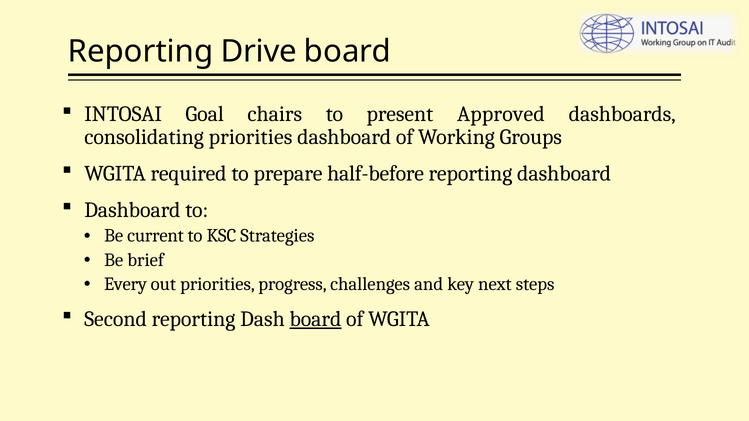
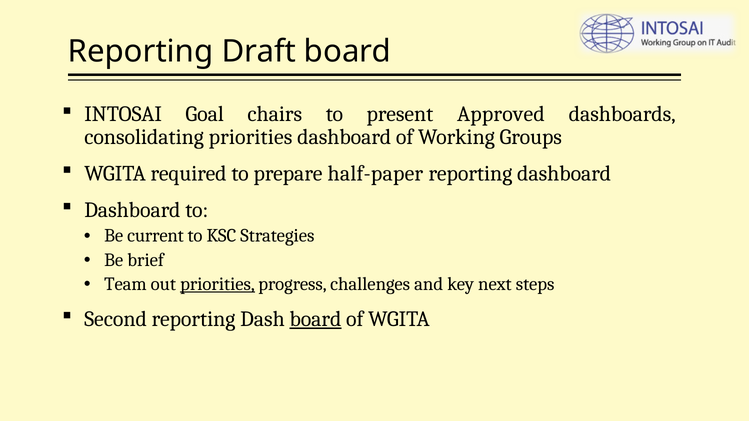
Drive: Drive -> Draft (259, 51)
half-before: half-before -> half-paper (375, 174)
Every: Every -> Team (125, 284)
priorities underline: none -> present (217, 284)
